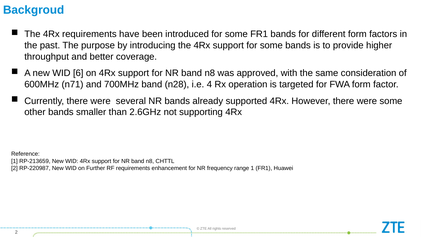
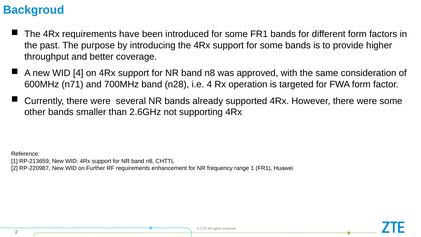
WID 6: 6 -> 4 (78, 73)
